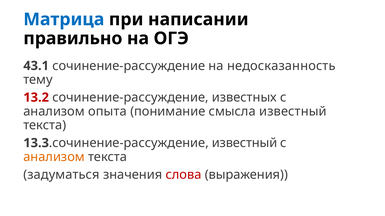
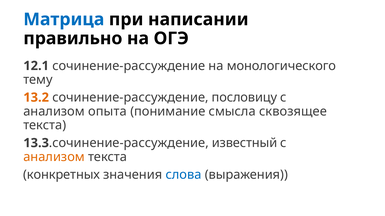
43.1: 43.1 -> 12.1 (36, 66)
недосказанность: недосказанность -> монологического (281, 66)
13.2 colour: red -> orange (36, 98)
известных: известных -> пословицу (244, 98)
смысла известный: известный -> сквозящее (293, 112)
задуматься: задуматься -> конкретных (62, 175)
слова colour: red -> blue (183, 175)
